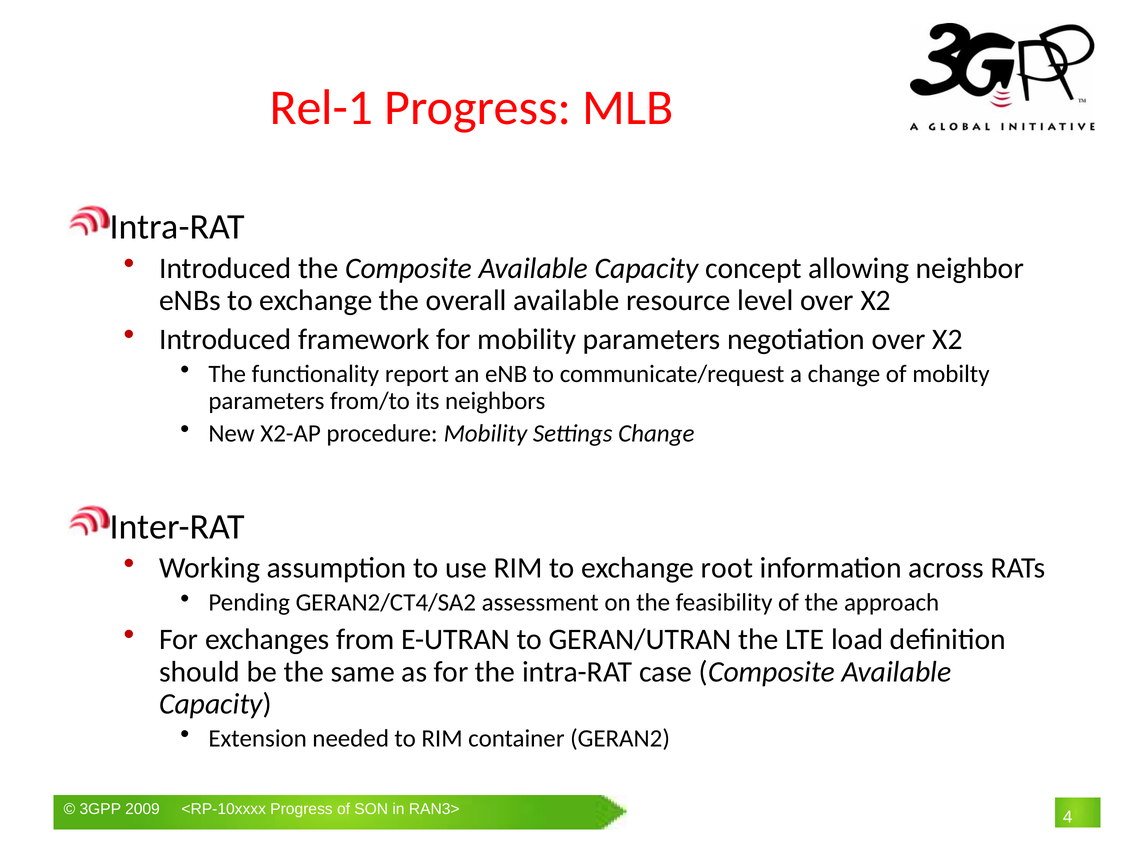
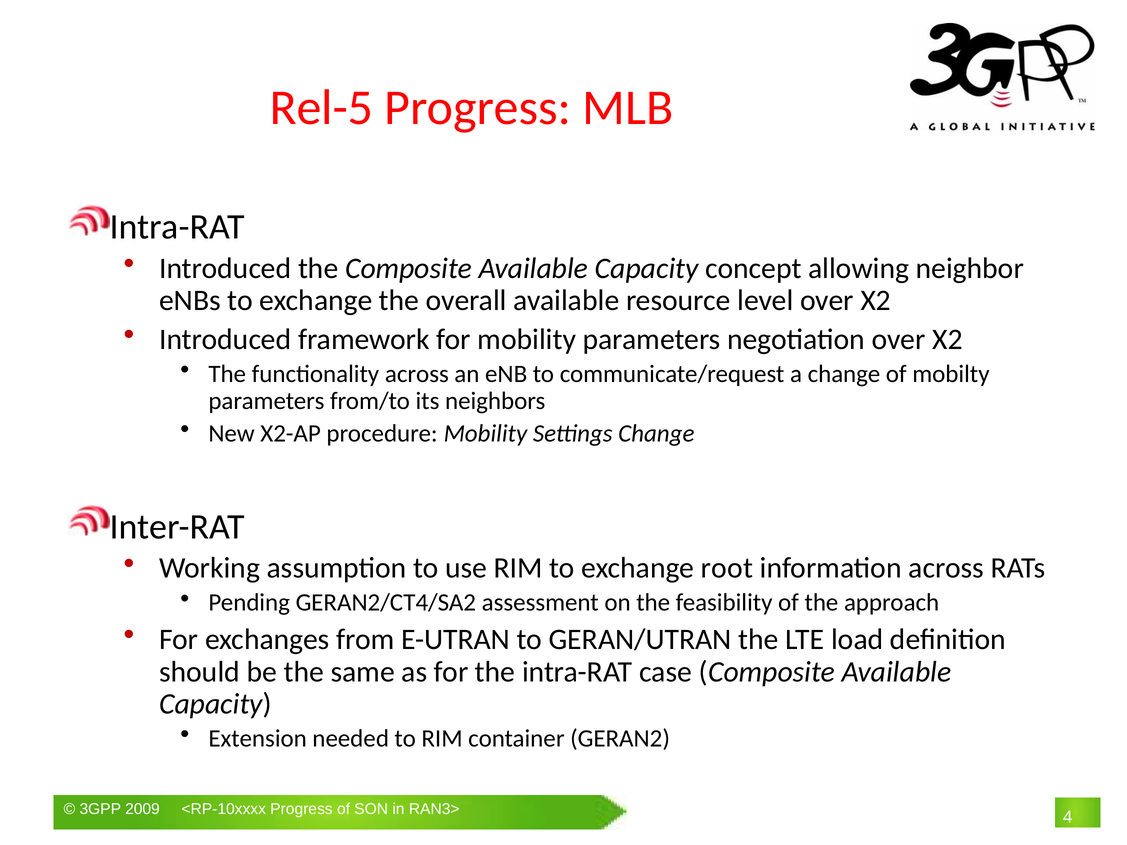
Rel-1: Rel-1 -> Rel-5 (321, 108)
functionality report: report -> across (417, 374)
